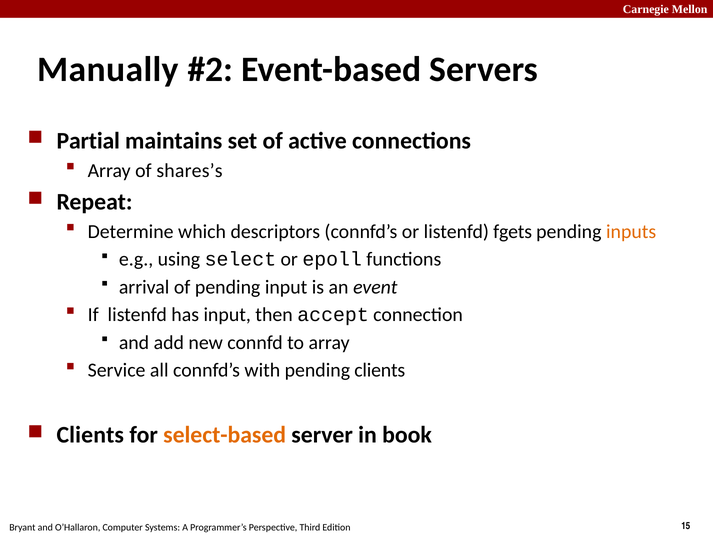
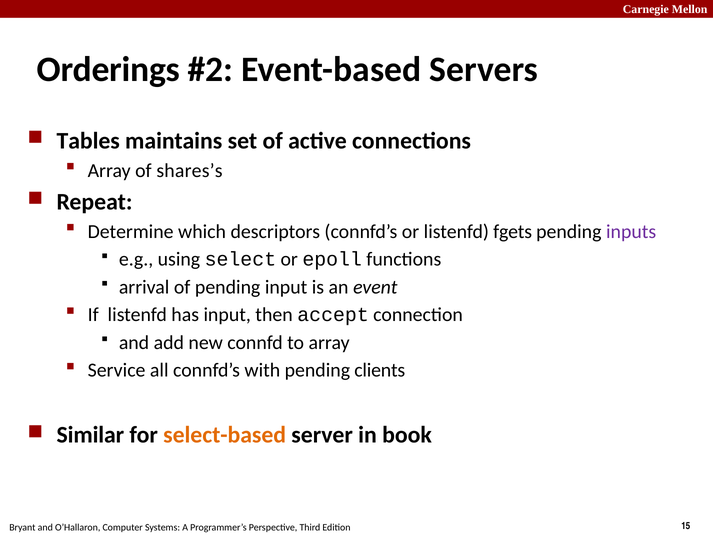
Manually: Manually -> Orderings (108, 69)
Partial: Partial -> Tables (88, 141)
inputs colour: orange -> purple (631, 232)
Clients: Clients -> Similar (90, 435)
